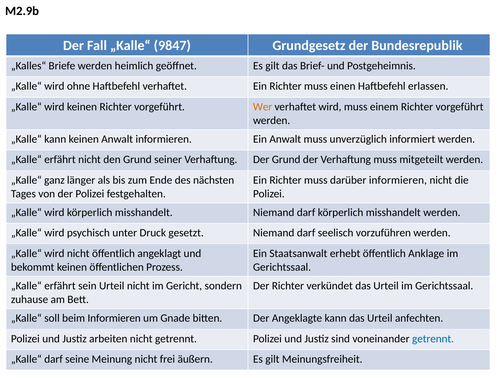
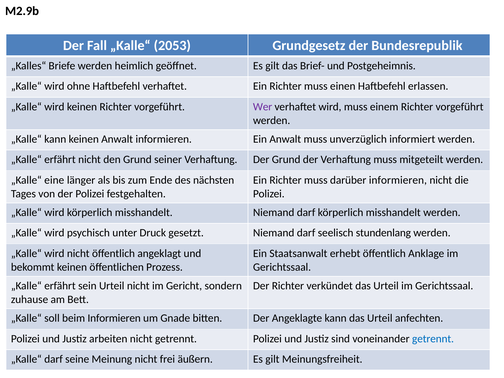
9847: 9847 -> 2053 (172, 45)
Wer colour: orange -> purple (263, 107)
ganz: ganz -> eine (54, 180)
vorzuführen: vorzuführen -> stundenlang (383, 233)
